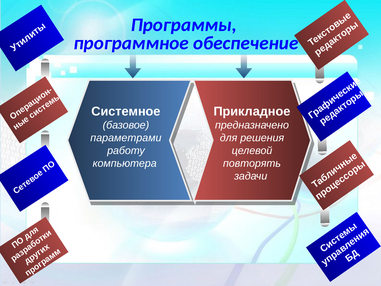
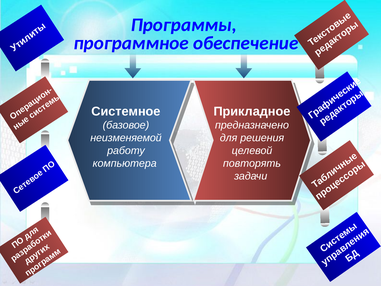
параметрами: параметрами -> неизменяемой (126, 138)
